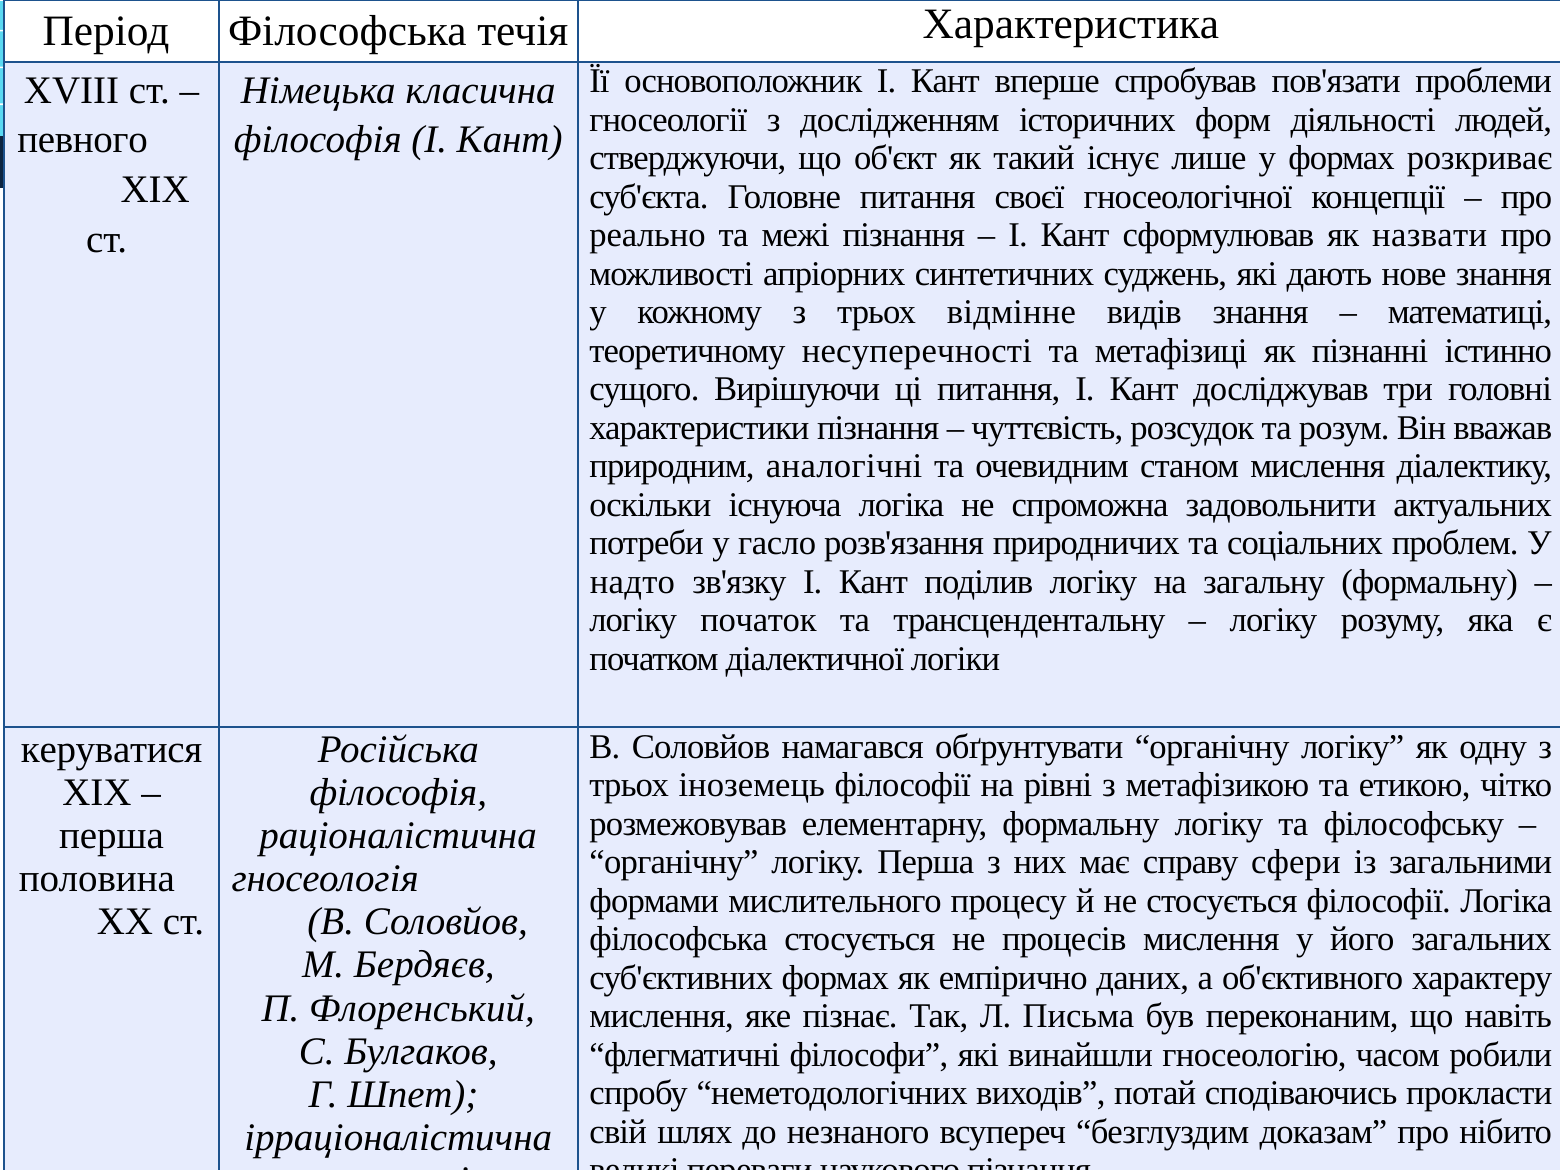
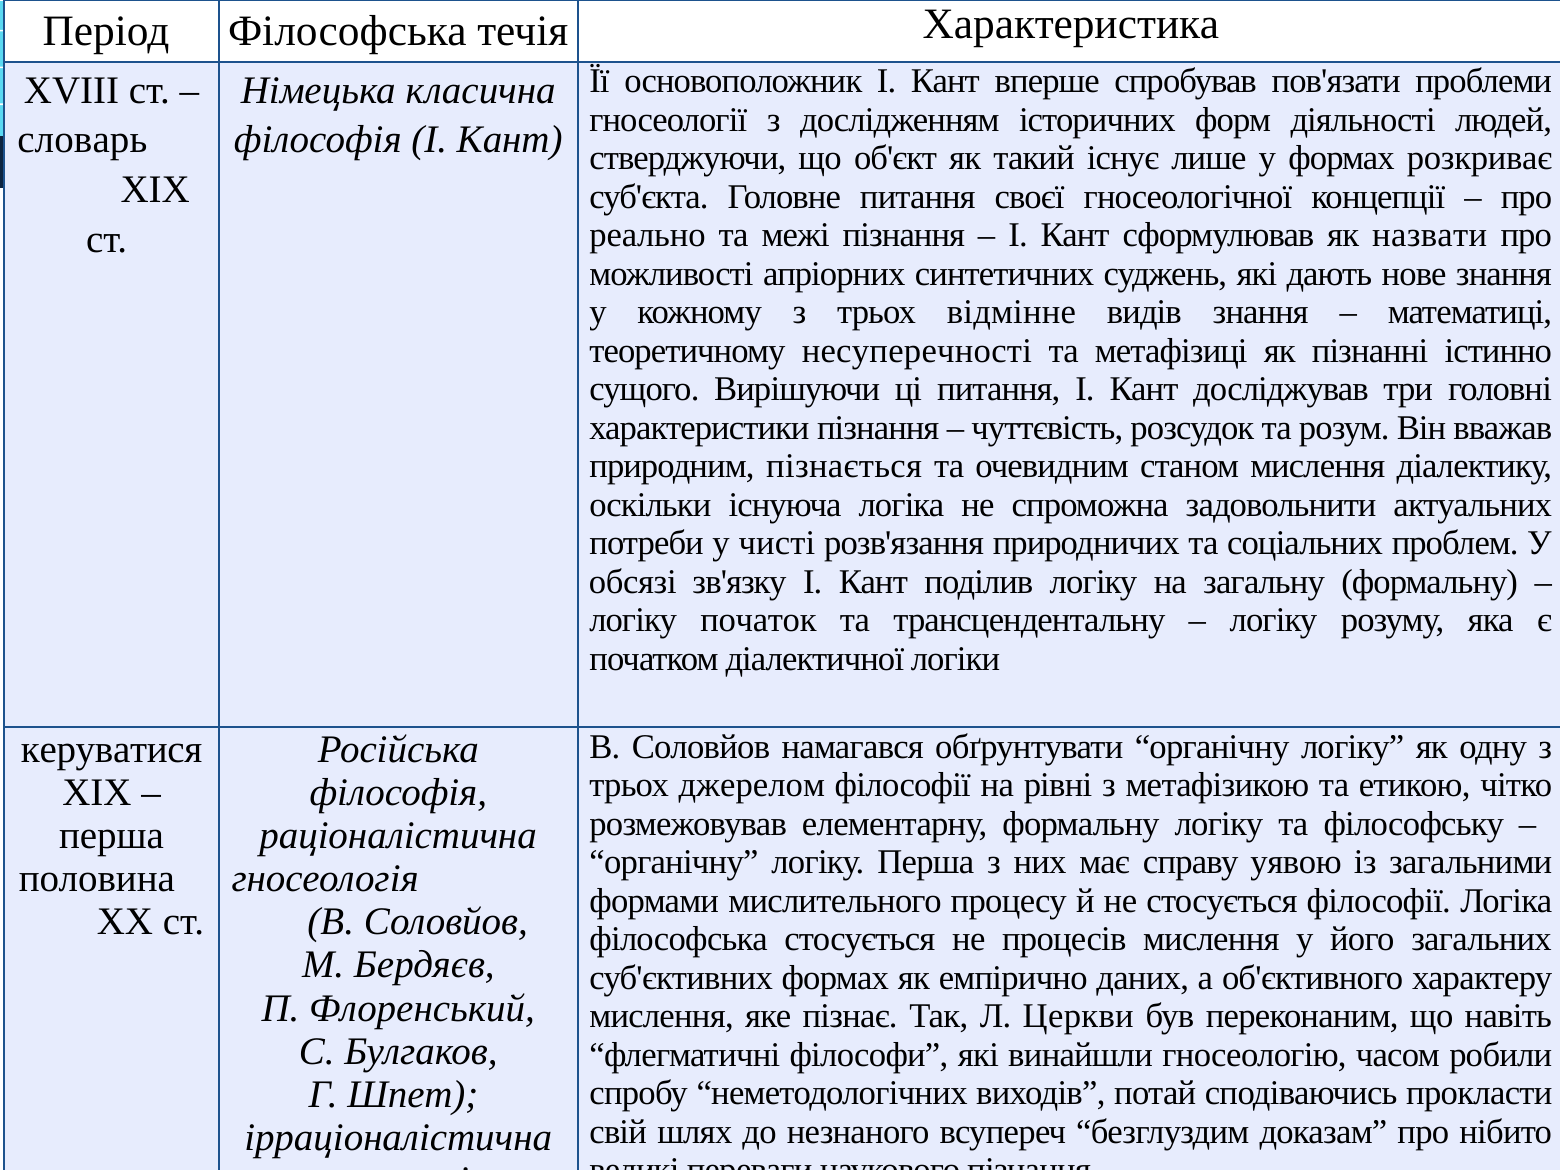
певного: певного -> словарь (82, 140)
аналогічні: аналогічні -> пізнається (844, 467)
гасло: гасло -> чисті (777, 544)
надто: надто -> обсязі (633, 582)
іноземець: іноземець -> джерелом (752, 785)
сфери: сфери -> уявою (1296, 862)
Письма: Письма -> Церкви (1078, 1016)
